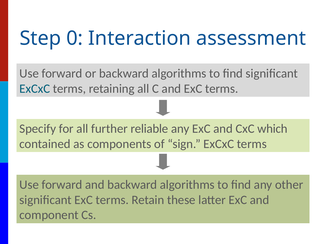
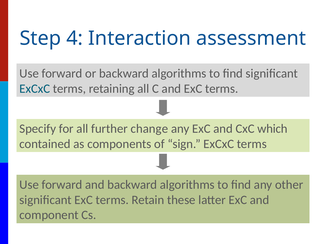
0: 0 -> 4 (75, 38)
reliable: reliable -> change (149, 129)
